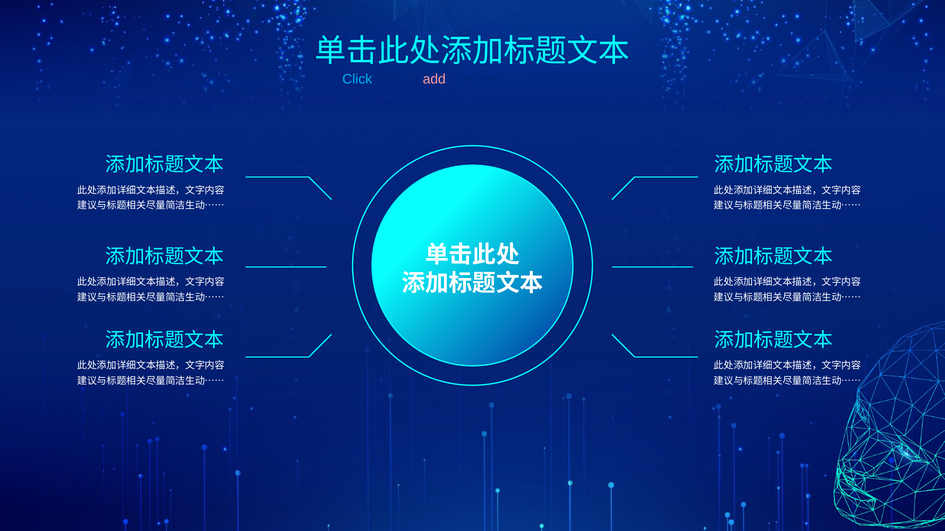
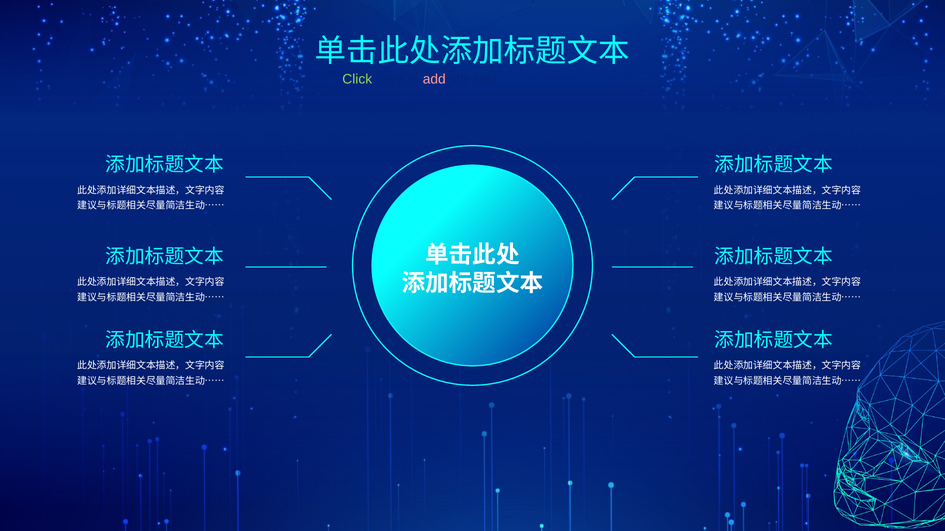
Click colour: light blue -> light green (357, 79)
